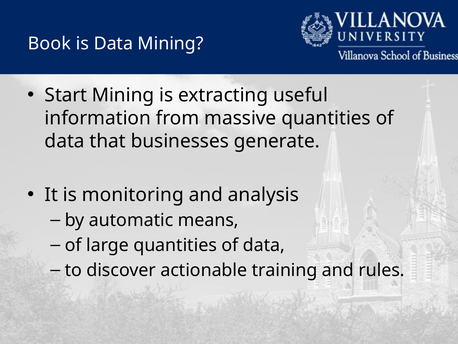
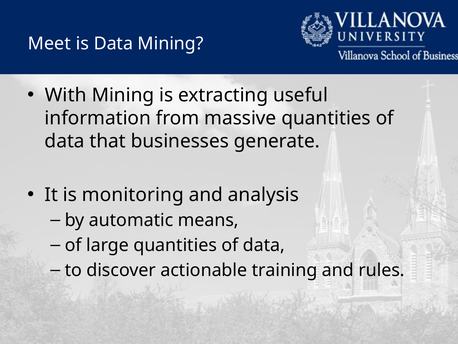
Book: Book -> Meet (49, 44)
Start: Start -> With (66, 95)
